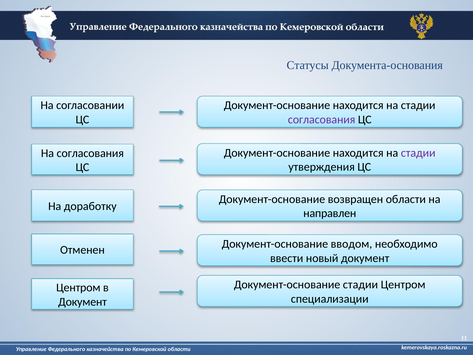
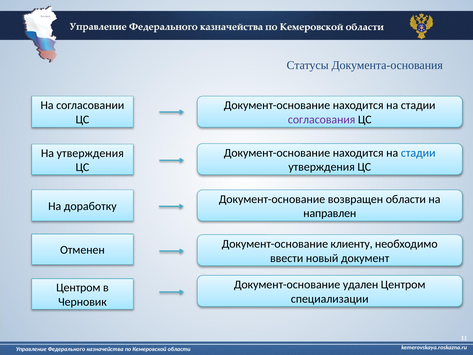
стадии colour: purple -> blue (418, 153)
На согласования: согласования -> утверждения (90, 153)
вводом: вводом -> клиенту (352, 244)
Документ-основание стадии: стадии -> удален (361, 284)
Документ: Документ -> Черновик (82, 302)
